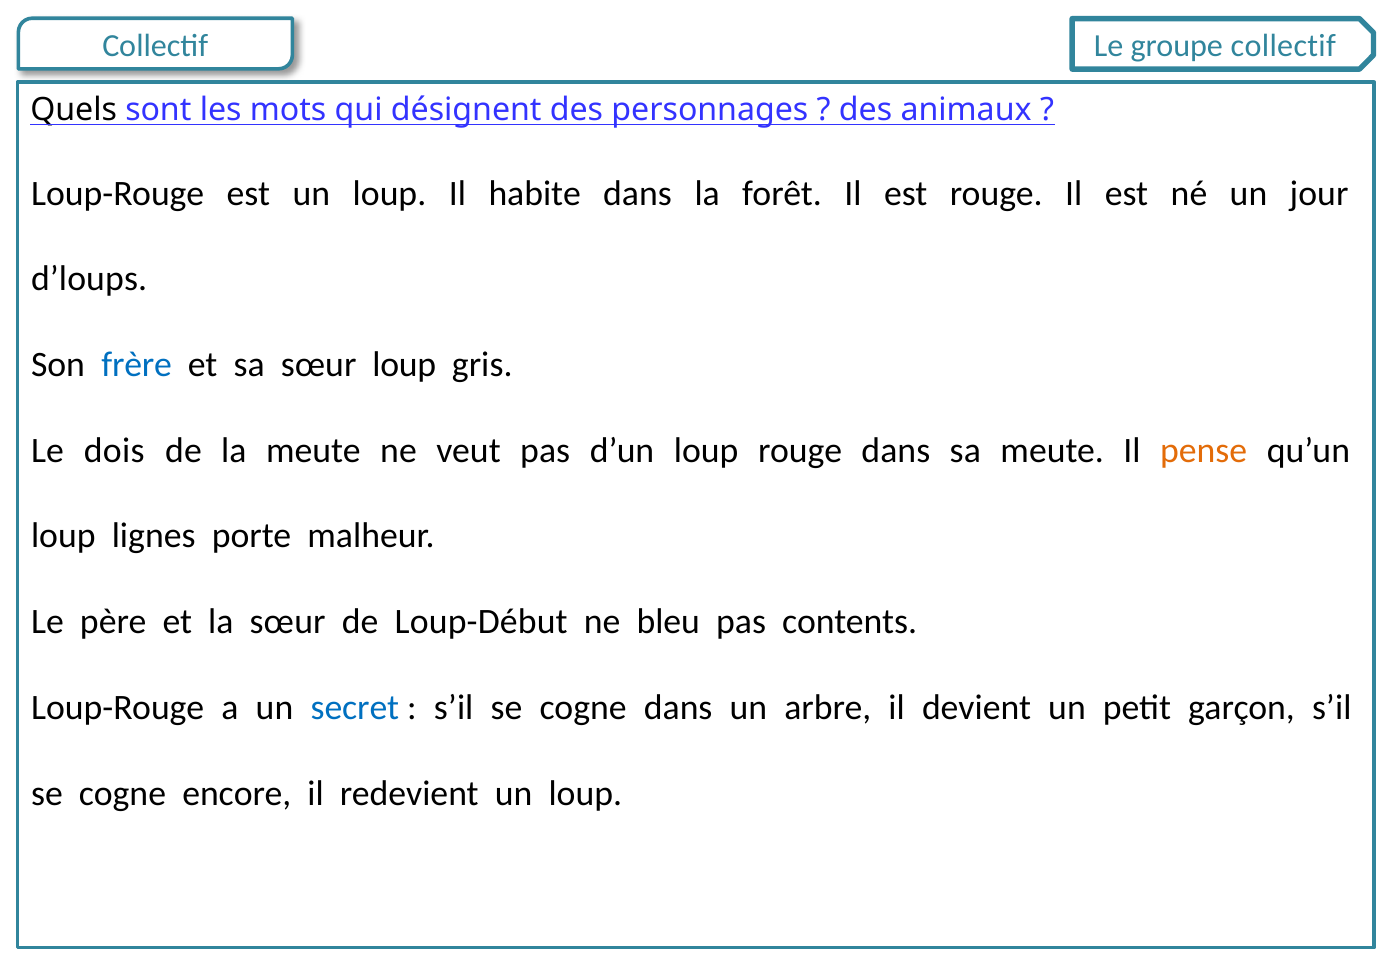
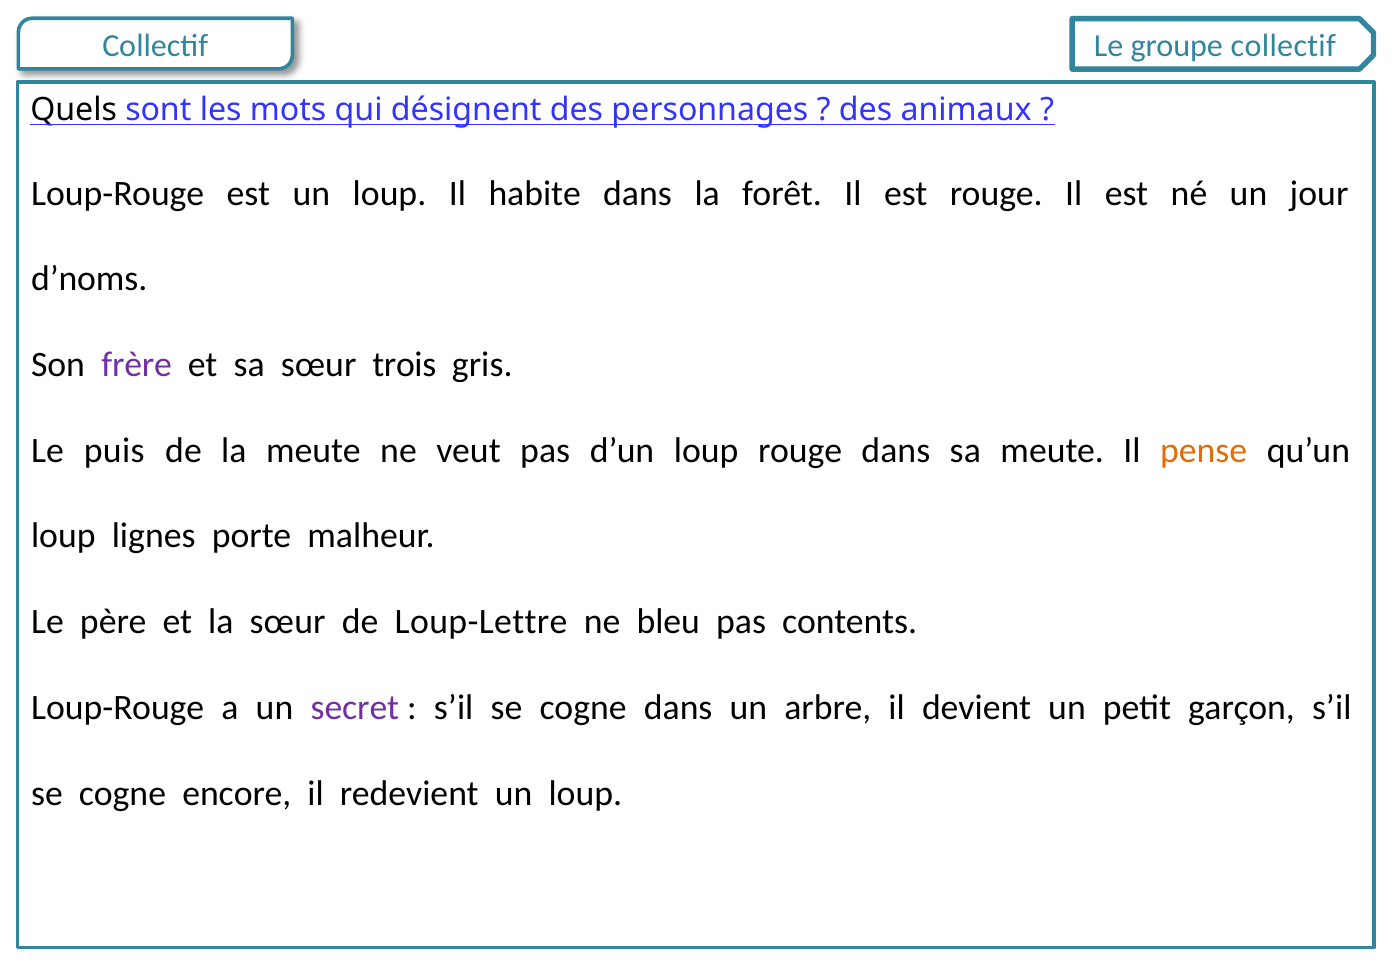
d’loups: d’loups -> d’noms (89, 279)
frère colour: blue -> purple (137, 365)
sœur loup: loup -> trois (404, 365)
dois: dois -> puis (114, 451)
Loup-Début: Loup-Début -> Loup-Lettre (481, 622)
secret colour: blue -> purple (355, 708)
